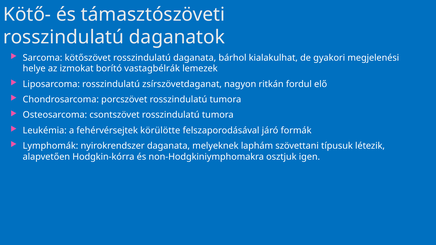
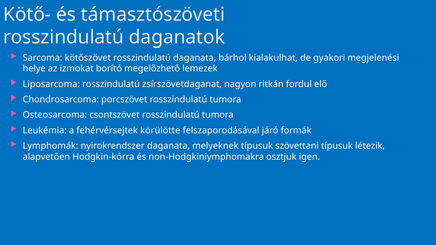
vastagbélrák: vastagbélrák -> megelőzhető (152, 69)
melyeknek laphám: laphám -> típusuk (257, 146)
